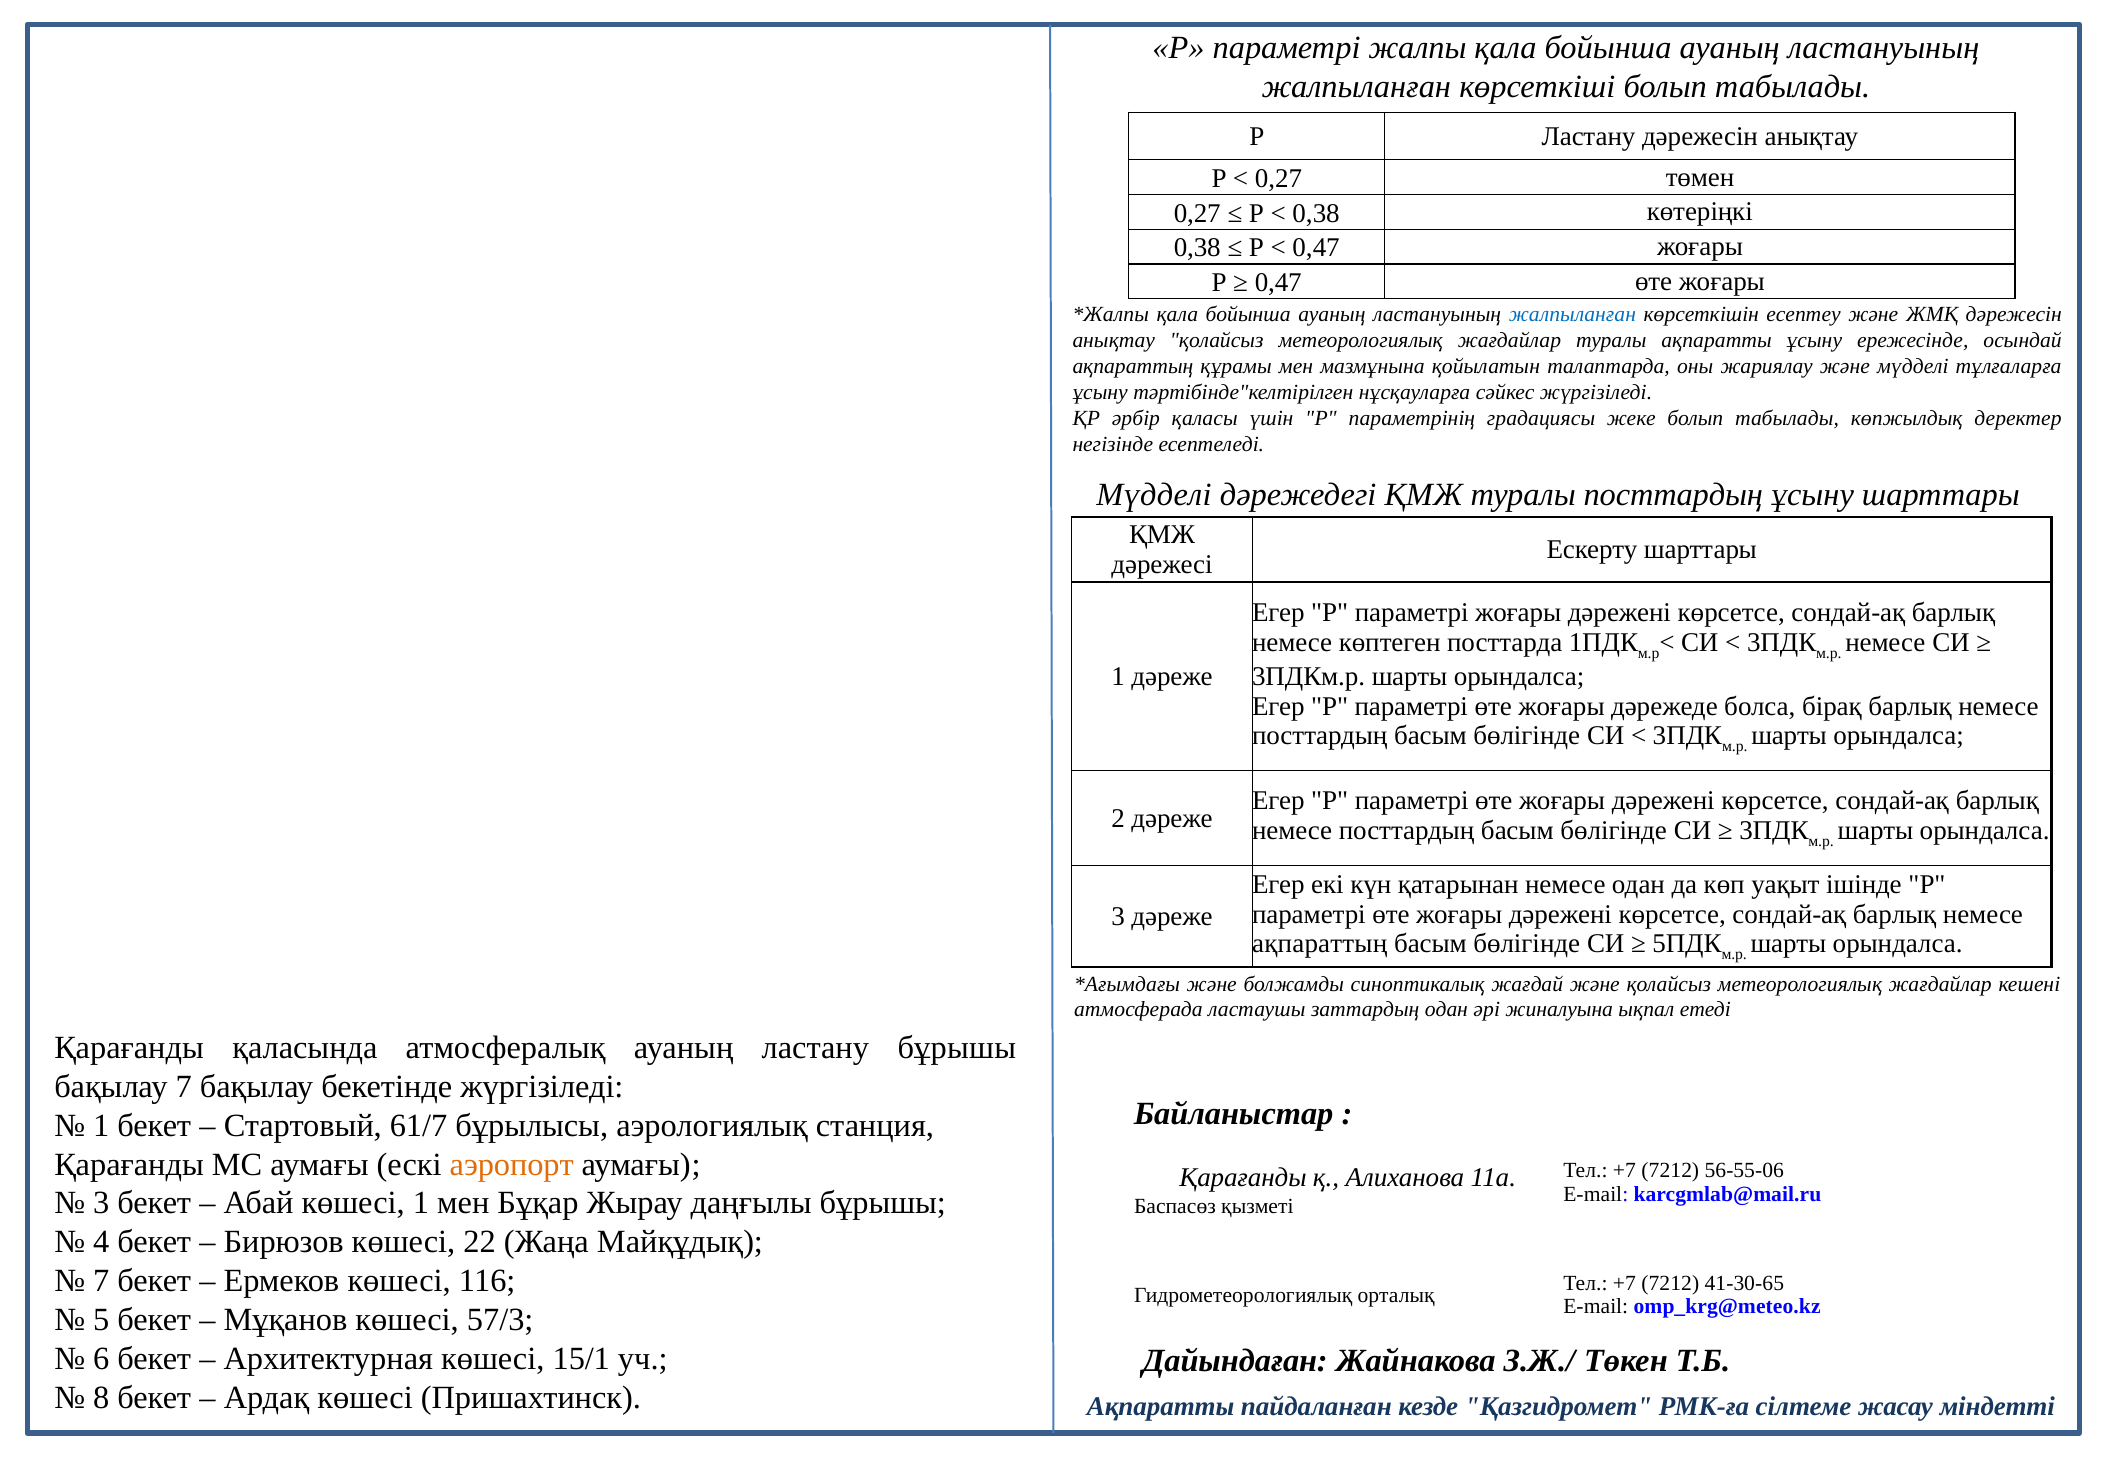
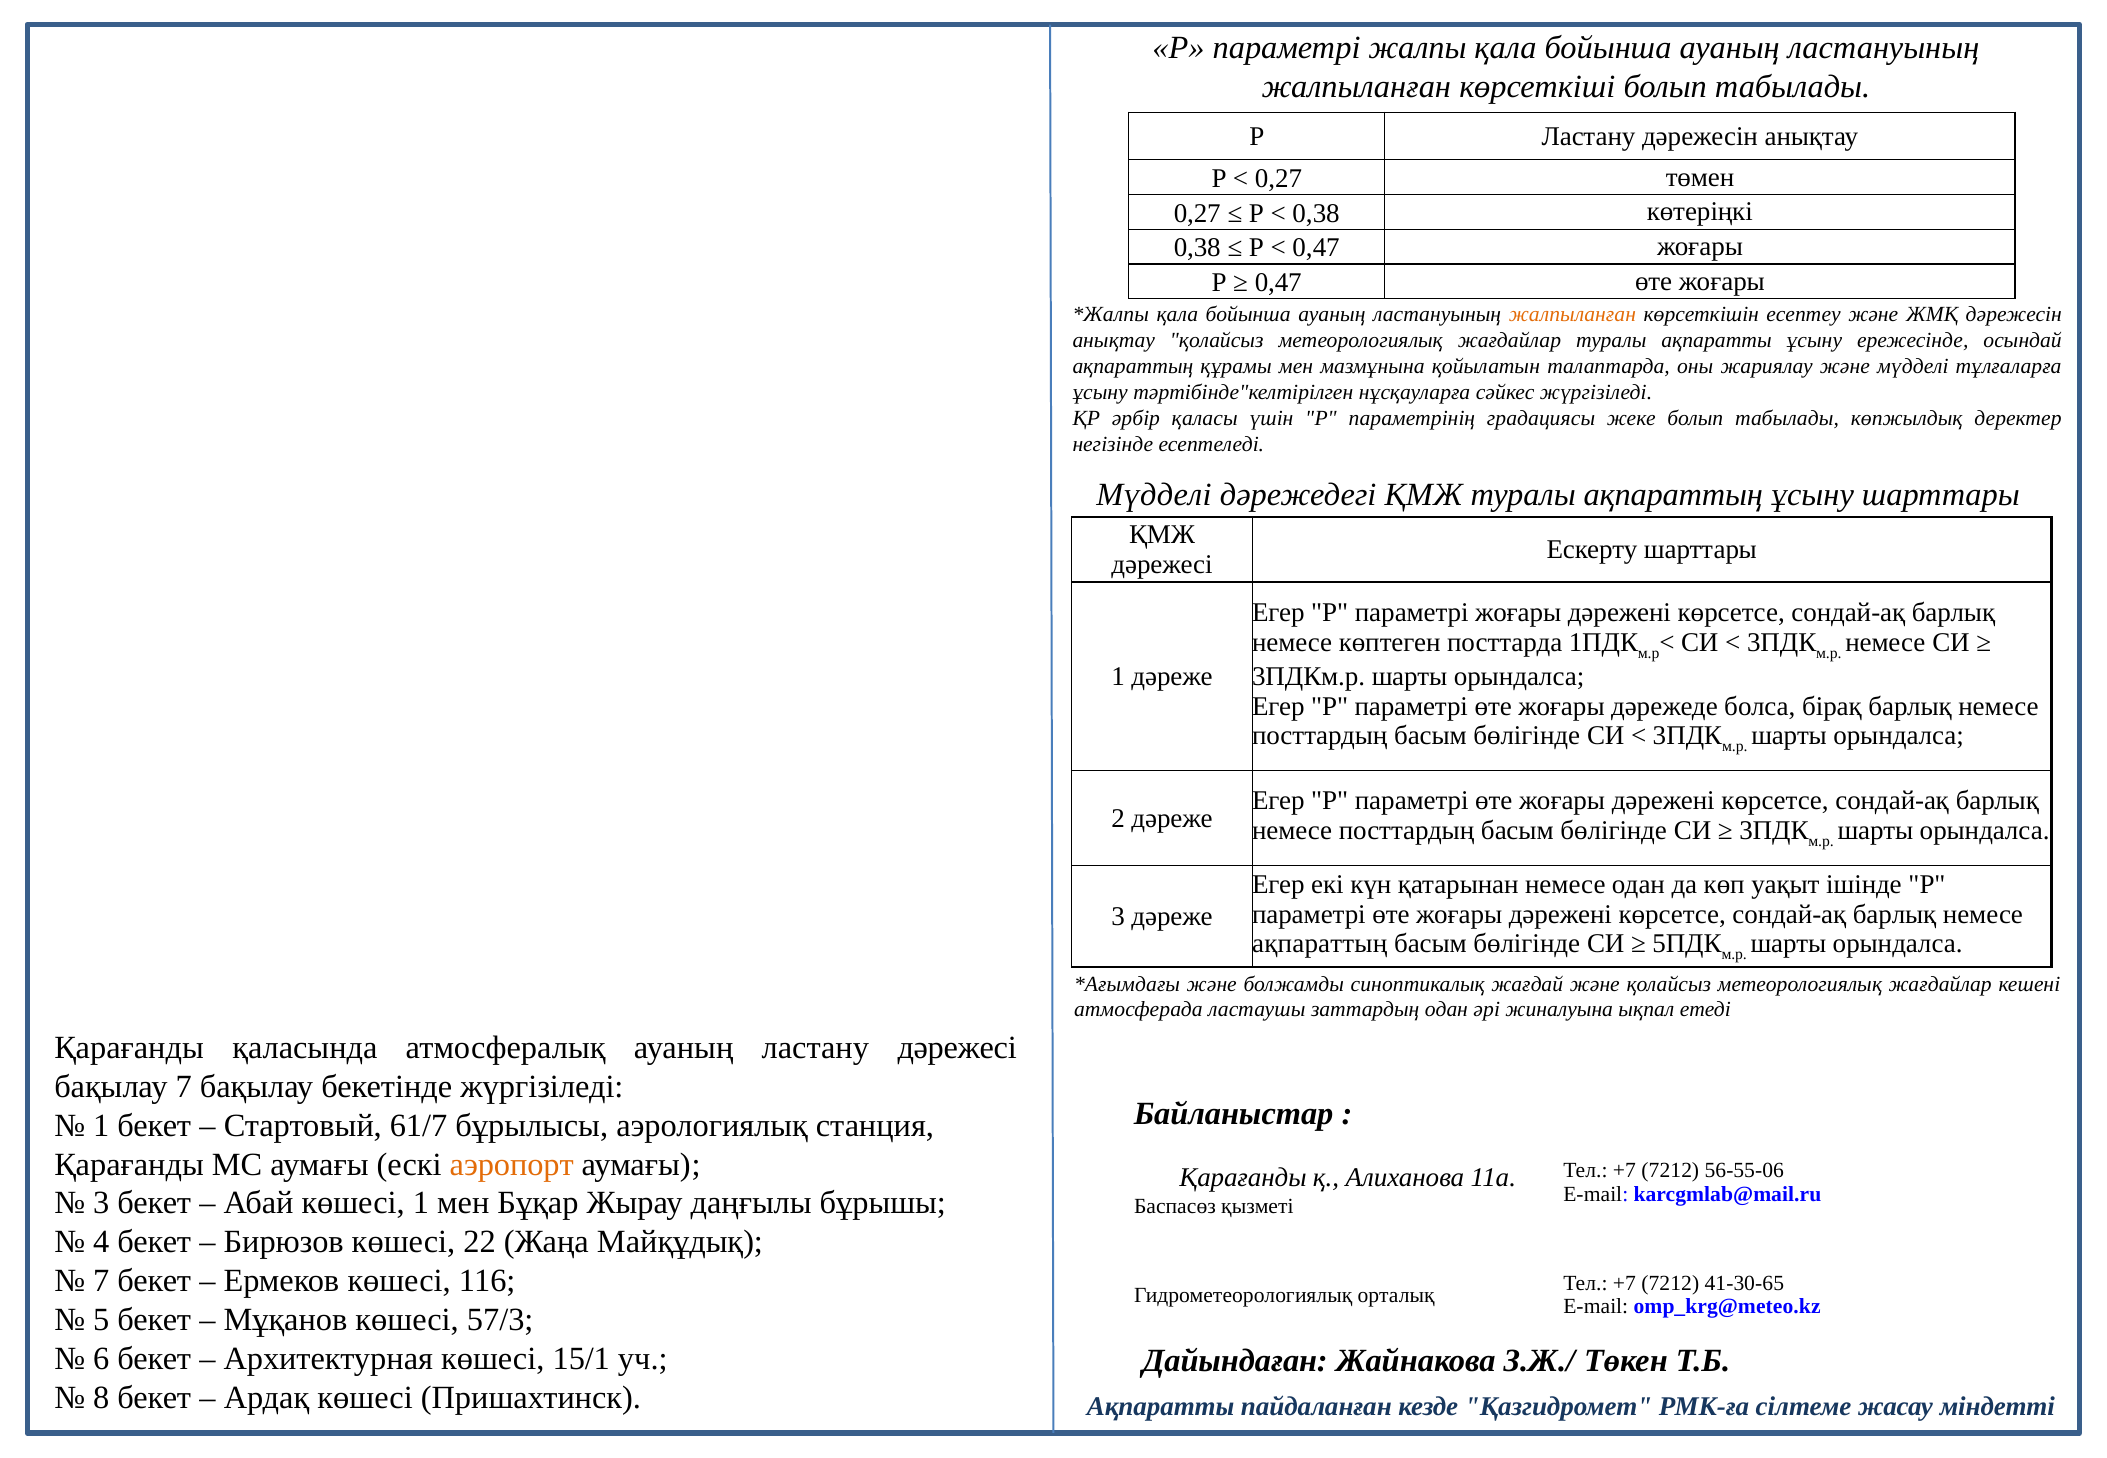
жалпыланған colour: blue -> orange (1572, 315)
туралы посттардың: посттардың -> ақпараттың (1673, 495)
ластану бұрышы: бұрышы -> дәрежесі (957, 1048)
